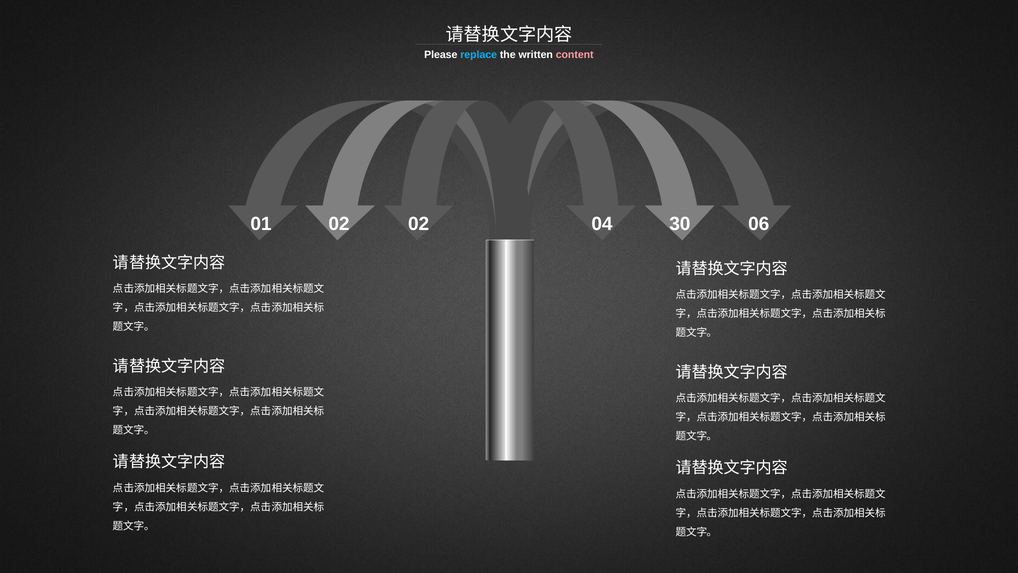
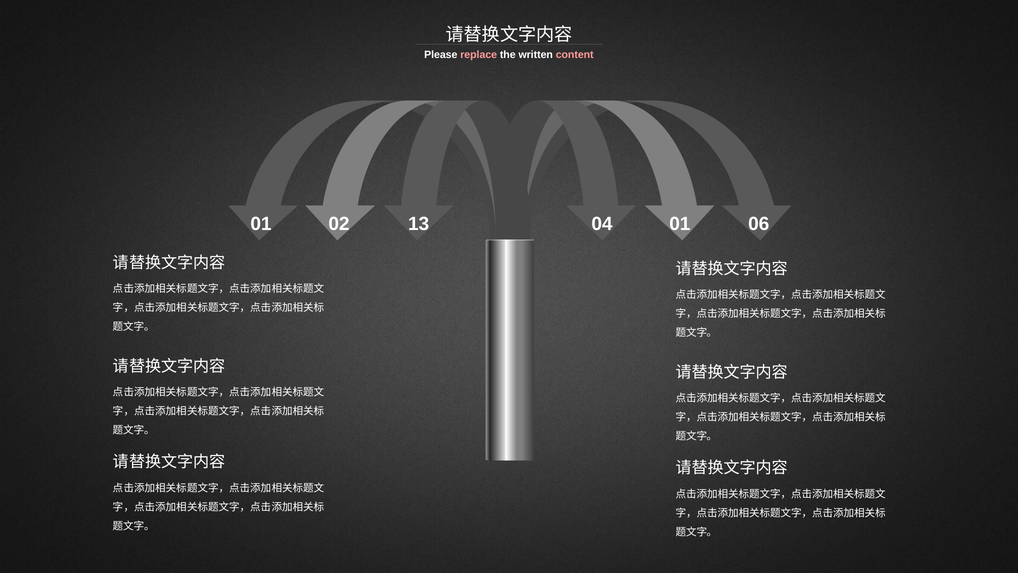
replace colour: light blue -> pink (479, 55)
02 02: 02 -> 13 (419, 224)
04 30: 30 -> 01 (680, 224)
